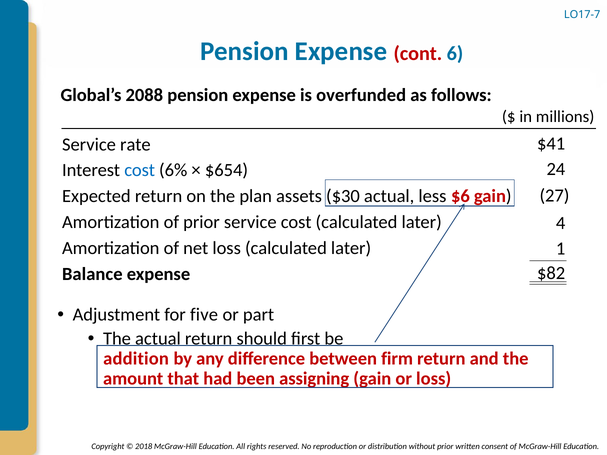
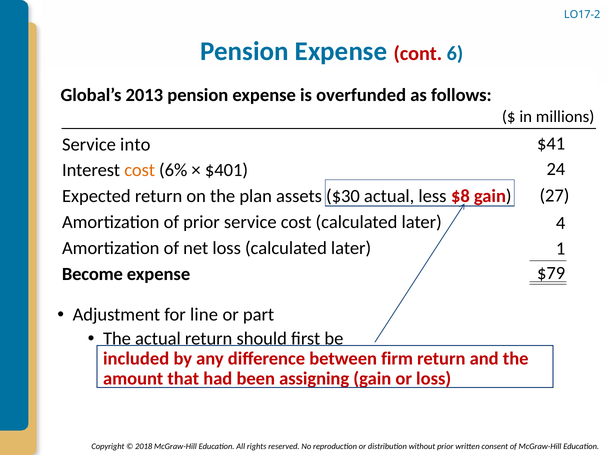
LO17-7: LO17-7 -> LO17-2 (582, 15)
2088: 2088 -> 2013 (144, 95)
rate: rate -> into (135, 145)
cost colour: blue -> orange (140, 170)
$654: $654 -> $401 (226, 170)
$6: $6 -> $8 (460, 196)
$82: $82 -> $79 (551, 273)
Balance: Balance -> Become (92, 274)
five: five -> line (204, 315)
addition: addition -> included (136, 359)
